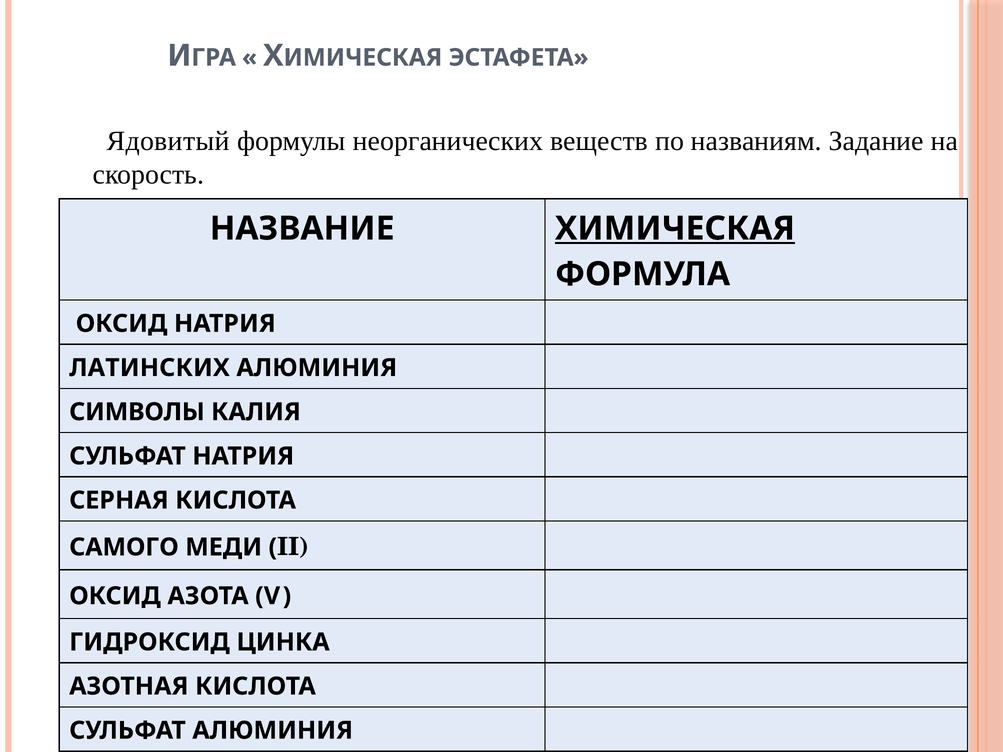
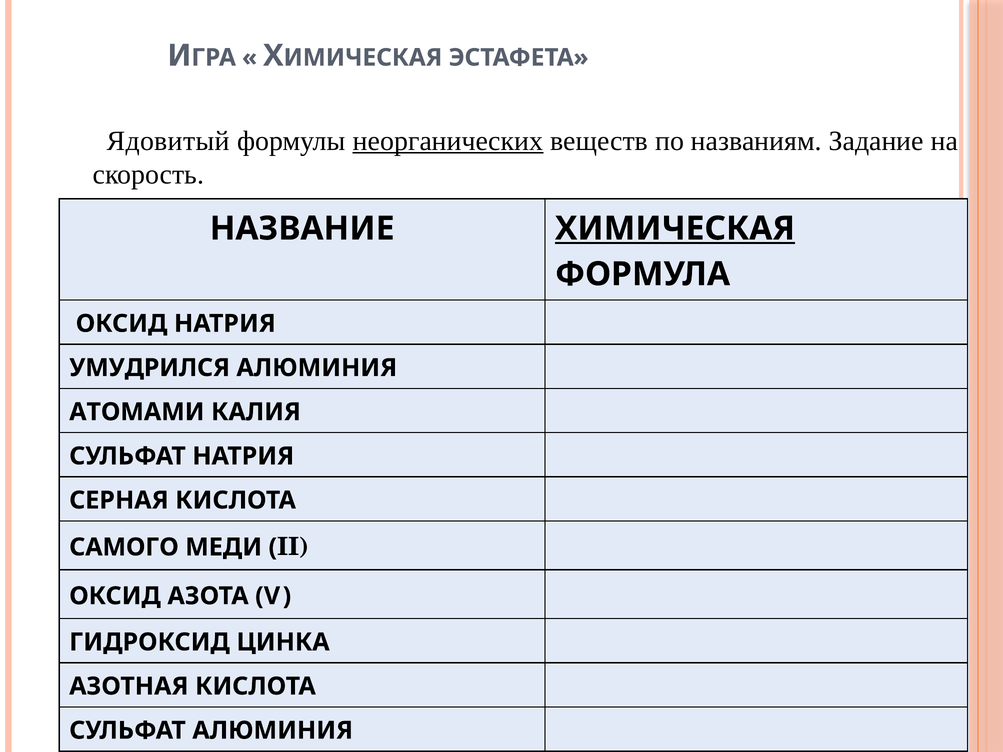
неорганических underline: none -> present (448, 141)
ЛАТИНСКИХ: ЛАТИНСКИХ -> УМУДРИЛСЯ (150, 368)
СИМВОЛЫ: СИМВОЛЫ -> АТОМАМИ (137, 412)
